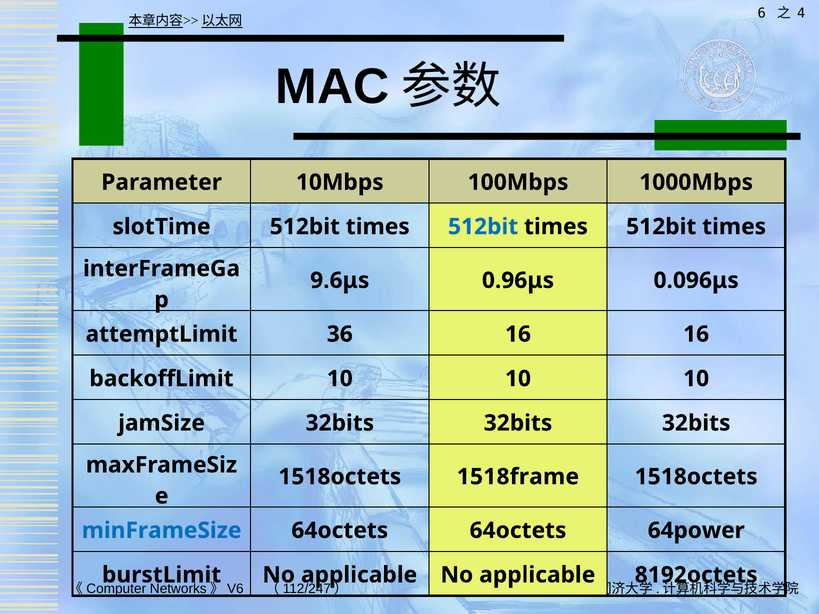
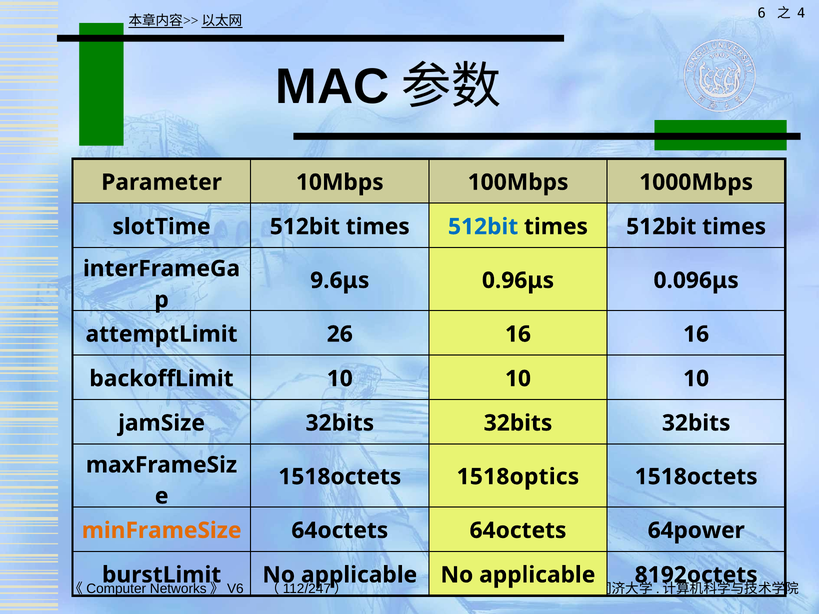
36: 36 -> 26 (340, 334)
1518frame: 1518frame -> 1518optics (518, 477)
minFrameSize colour: blue -> orange (162, 531)
